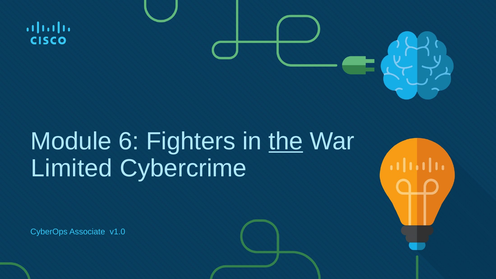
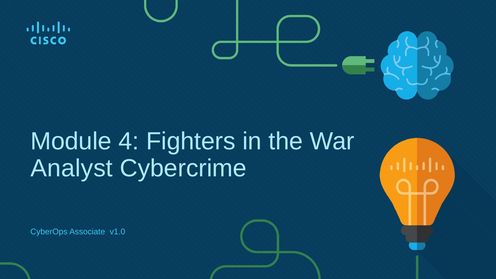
6: 6 -> 4 (129, 141)
the underline: present -> none (286, 141)
Limited: Limited -> Analyst (72, 168)
